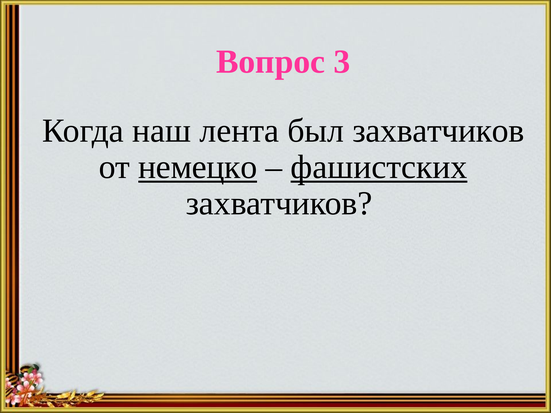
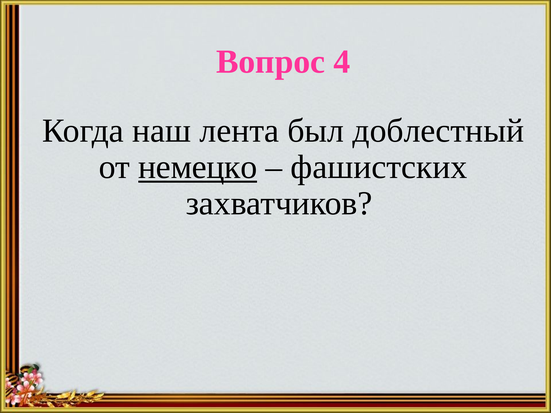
3: 3 -> 4 (342, 62)
был захватчиков: захватчиков -> доблестный (438, 131)
фашистских underline: present -> none (379, 167)
